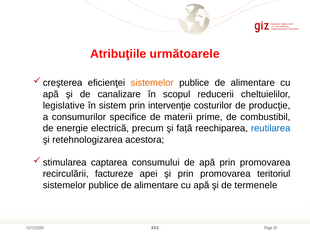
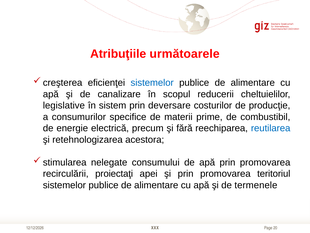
sistemelor colour: orange -> blue (152, 83)
intervenţie: intervenţie -> deversare (169, 105)
față: față -> fără (184, 128)
captarea: captarea -> nelegate (109, 162)
factureze: factureze -> proiectaţi (114, 173)
